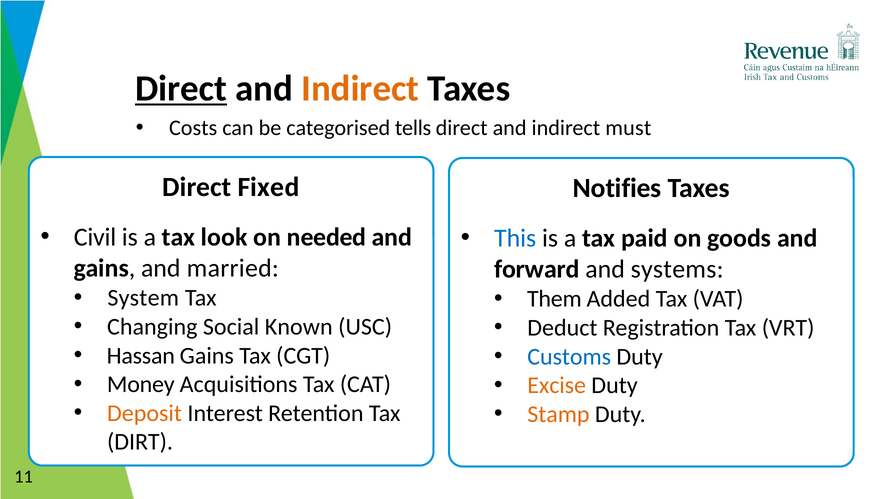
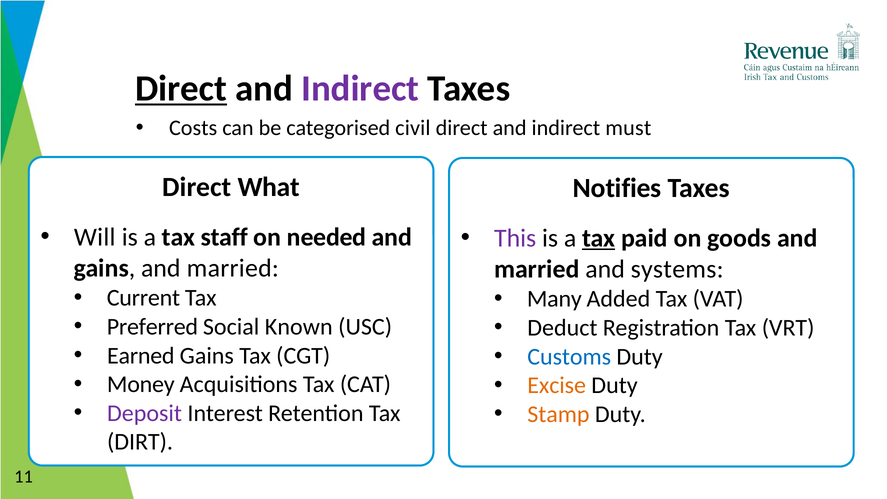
Indirect colour: orange -> purple (360, 89)
tells: tells -> civil (413, 128)
Fixed: Fixed -> What (269, 187)
Civil: Civil -> Will (95, 237)
look: look -> staff (224, 237)
This colour: blue -> purple (515, 238)
tax underline: none -> present (599, 238)
forward: forward -> married (537, 269)
System: System -> Current (143, 298)
Them: Them -> Many (554, 299)
Changing: Changing -> Preferred (152, 327)
Hassan: Hassan -> Earned (141, 356)
Deposit colour: orange -> purple (145, 413)
